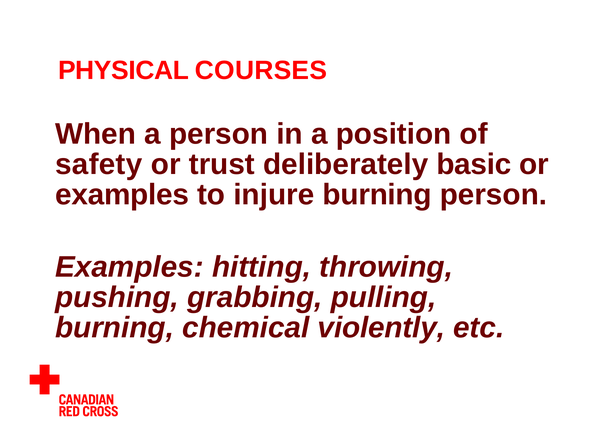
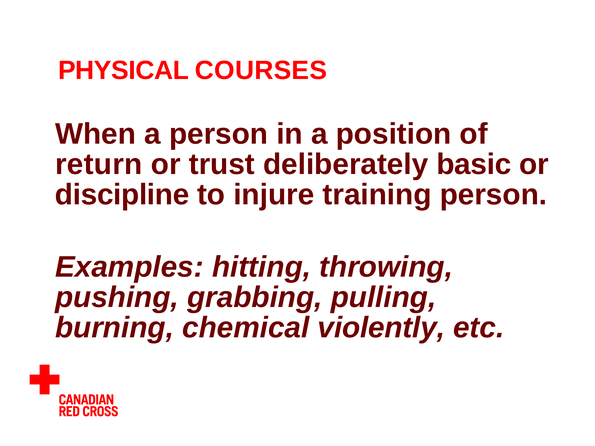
safety: safety -> return (99, 164)
examples: examples -> discipline (122, 195)
injure burning: burning -> training (377, 195)
